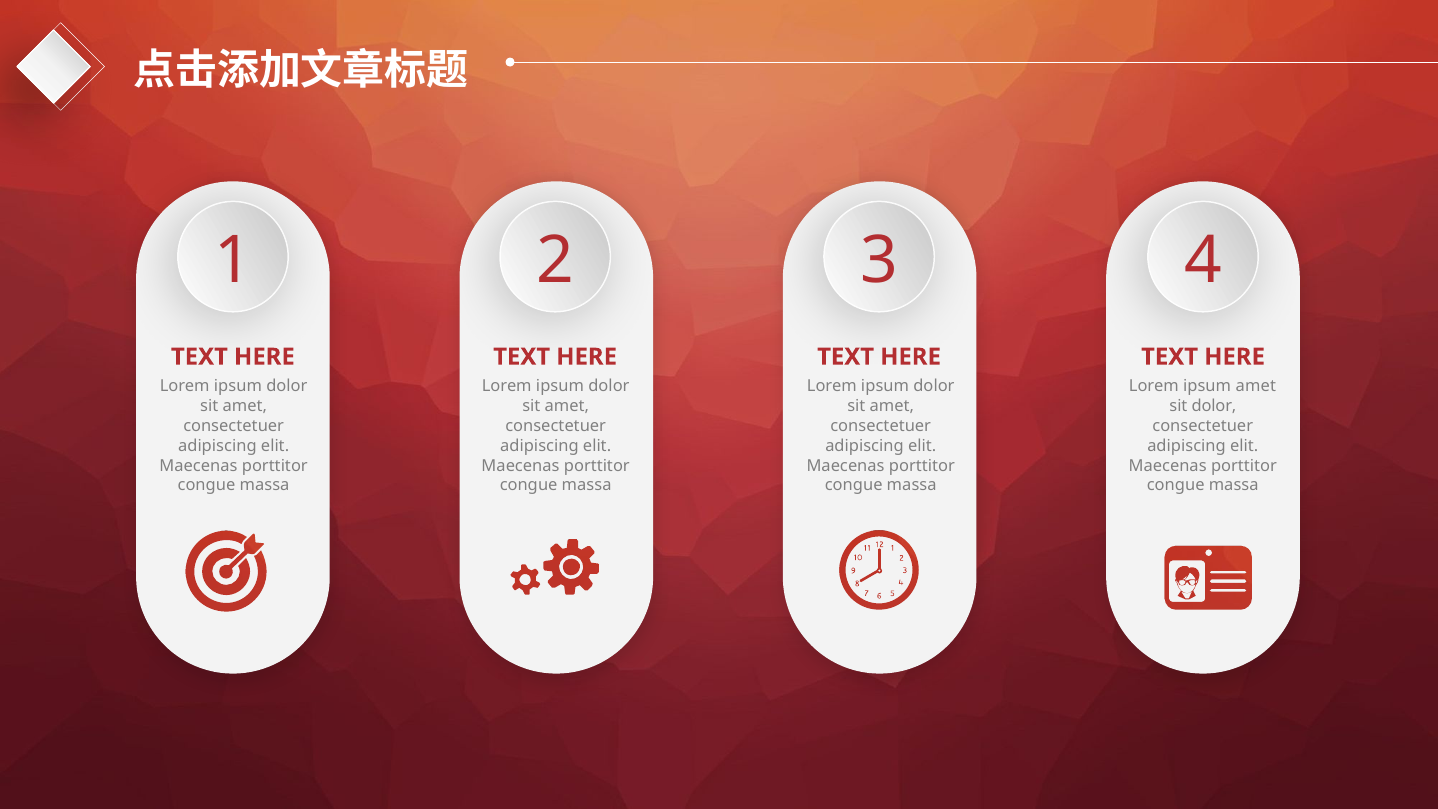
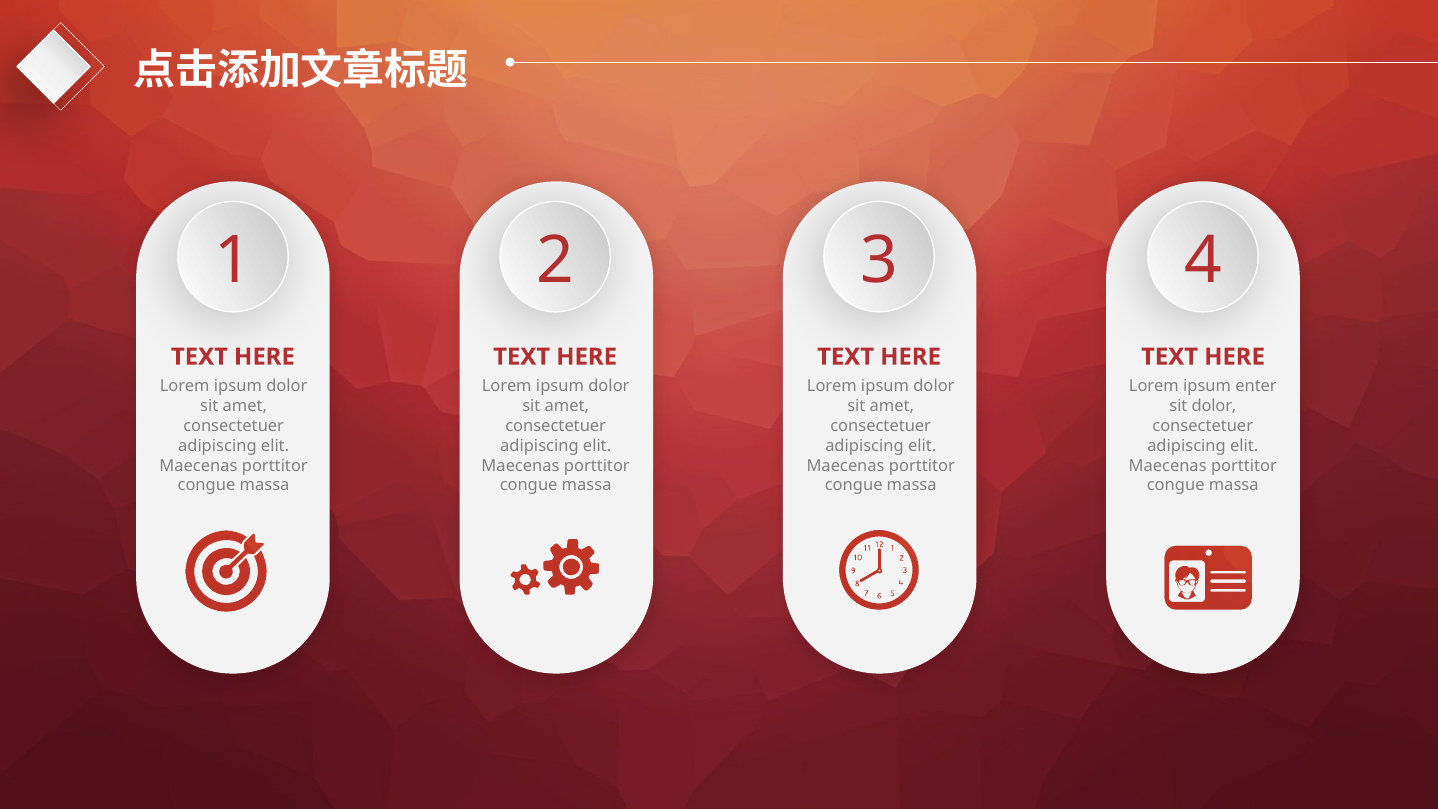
ipsum amet: amet -> enter (1256, 386)
